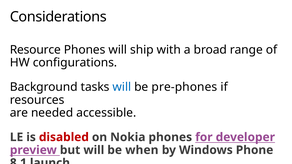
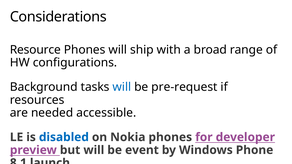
pre-phones: pre-phones -> pre-request (184, 87)
disabled colour: red -> blue (64, 137)
when: when -> event (142, 150)
